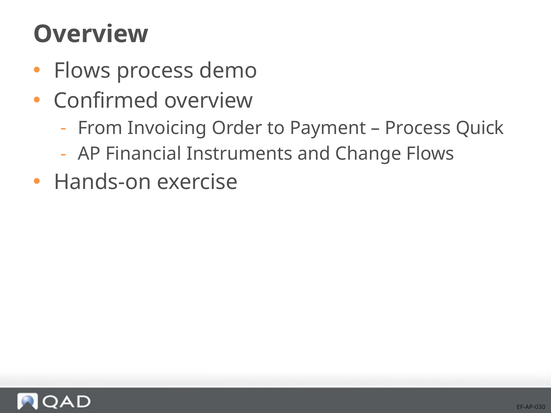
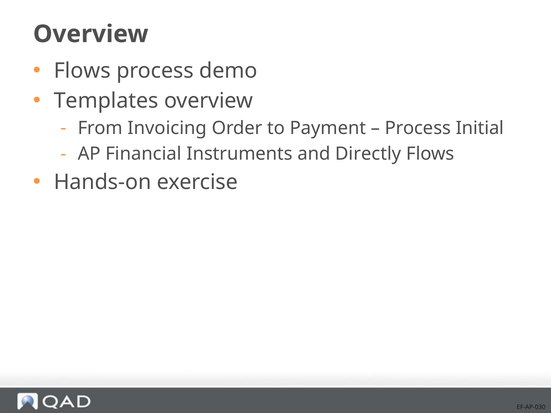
Confirmed: Confirmed -> Templates (106, 101)
Quick: Quick -> Initial (480, 128)
Change: Change -> Directly (368, 154)
